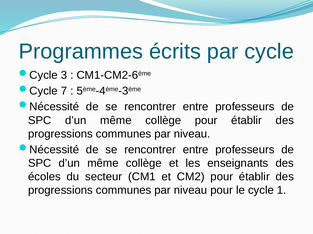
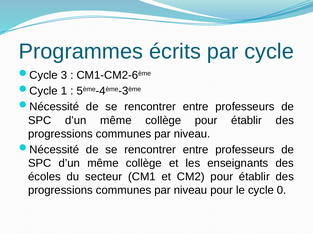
7: 7 -> 1 (64, 91)
1: 1 -> 0 (282, 191)
